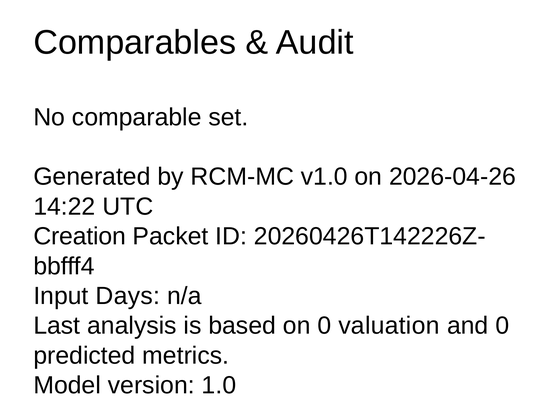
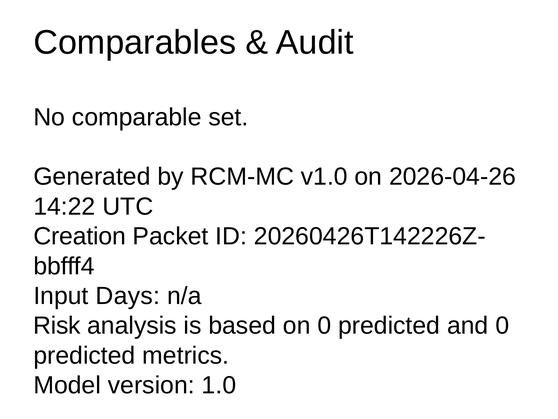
Last: Last -> Risk (57, 325)
on 0 valuation: valuation -> predicted (389, 325)
